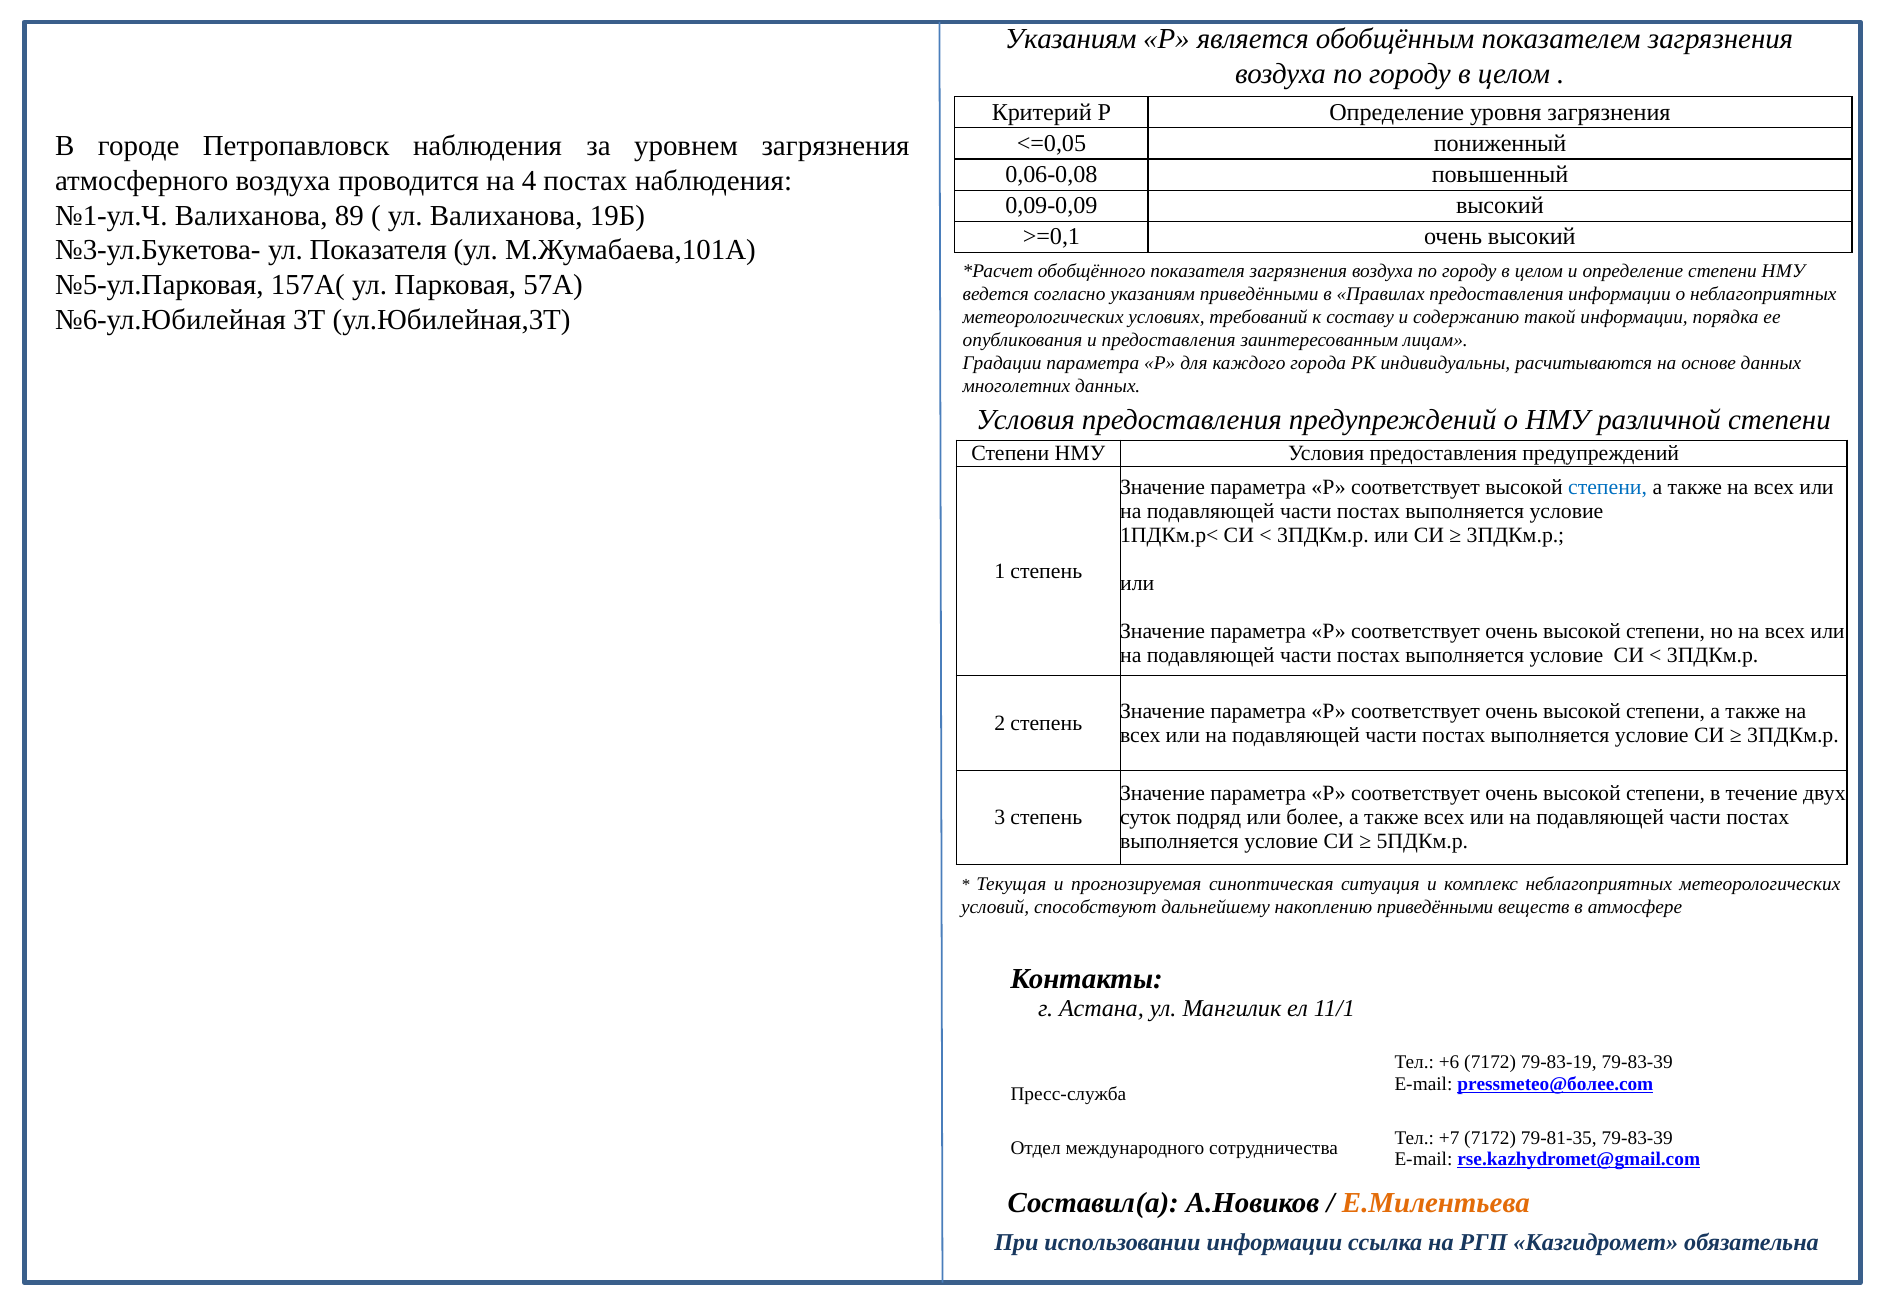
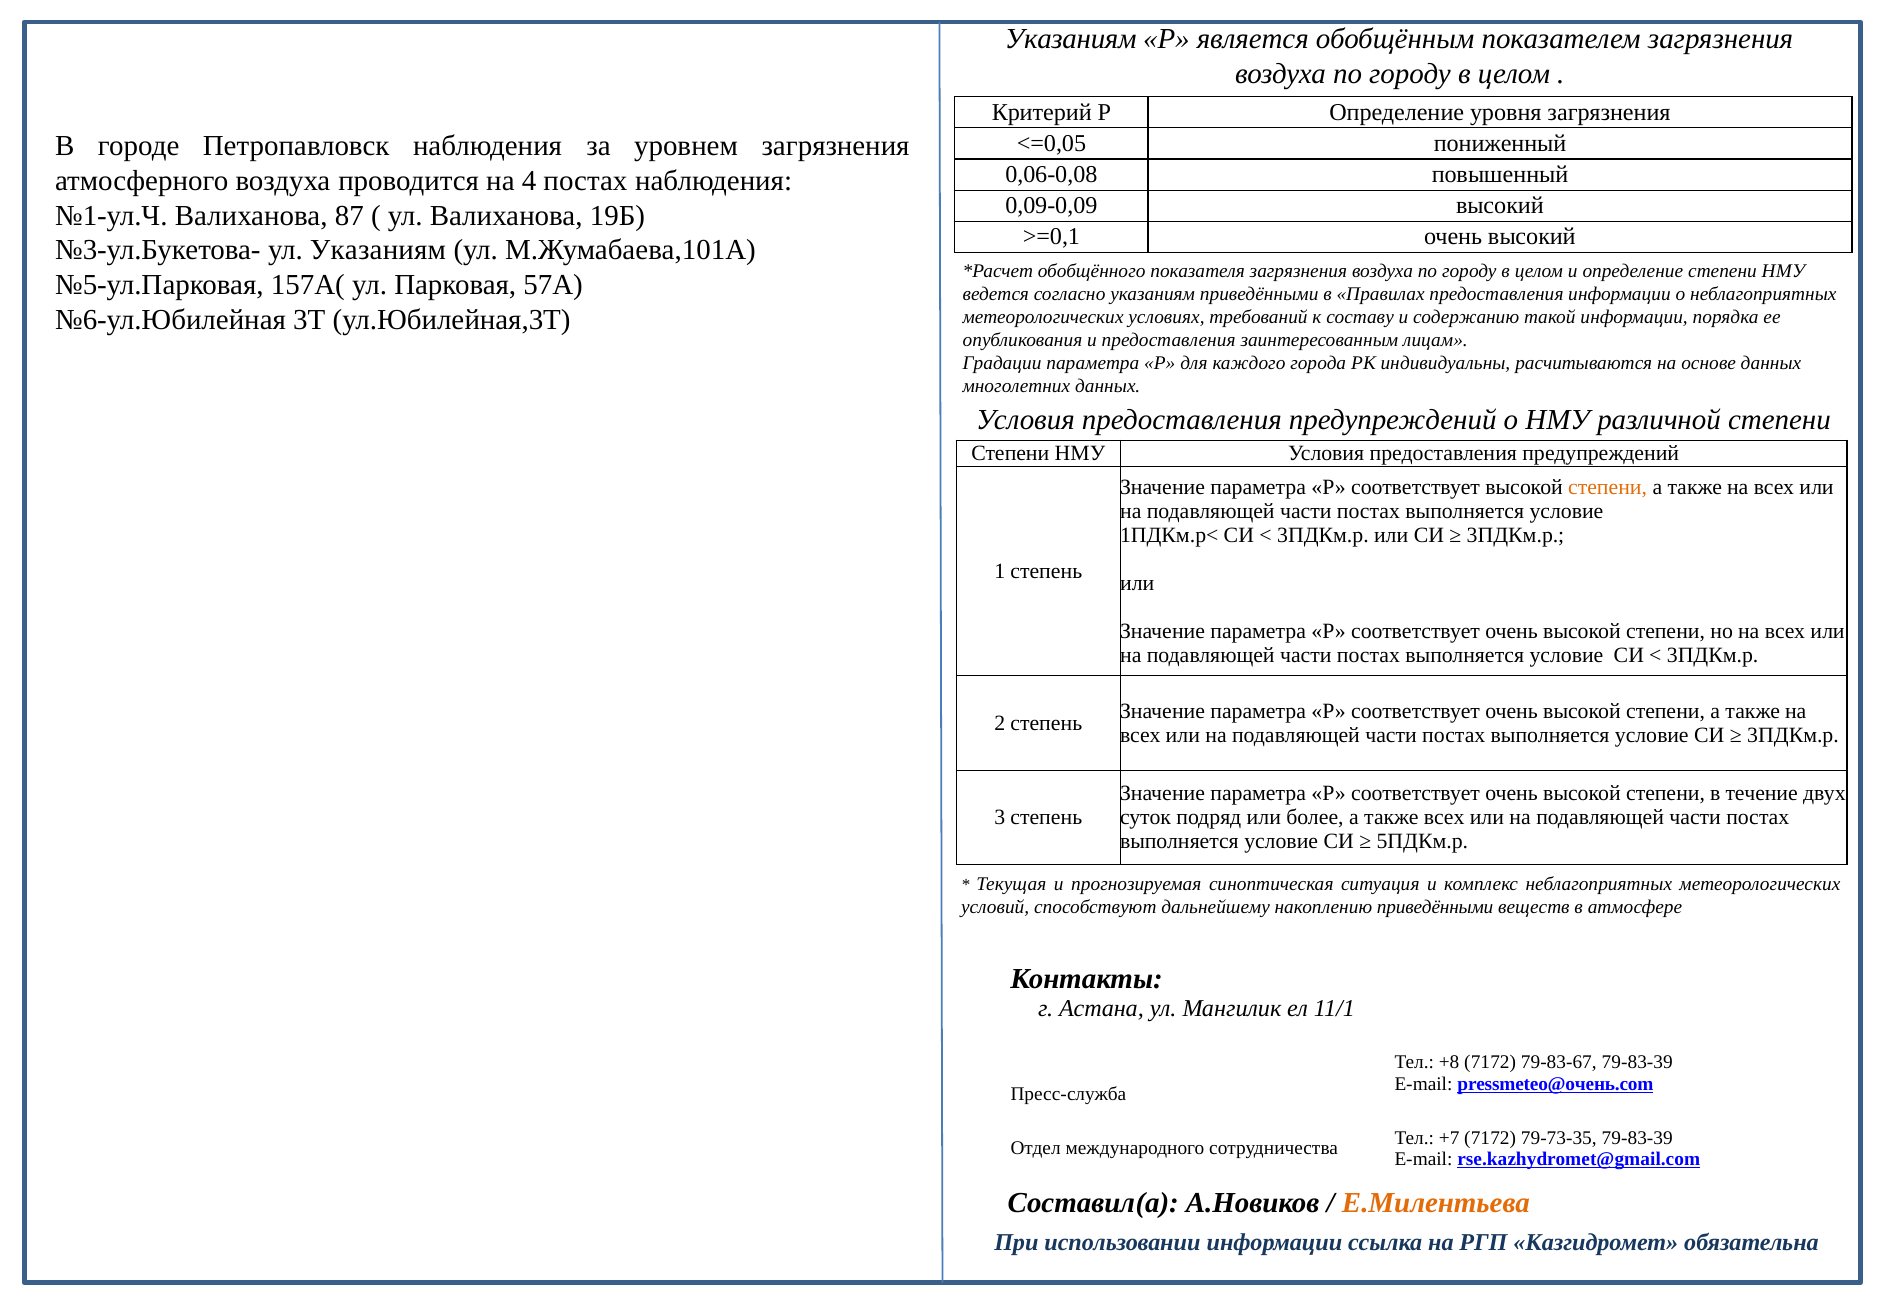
89: 89 -> 87 (349, 216)
ул Показателя: Показателя -> Указаниям (378, 250)
степени colour: blue -> orange (1608, 487)
+6: +6 -> +8 (1449, 1062)
79-83-19: 79-83-19 -> 79-83-67 (1559, 1062)
pressmeteo@более.com: pressmeteo@более.com -> pressmeteo@очень.com (1555, 1084)
79-81-35: 79-81-35 -> 79-73-35 (1559, 1138)
